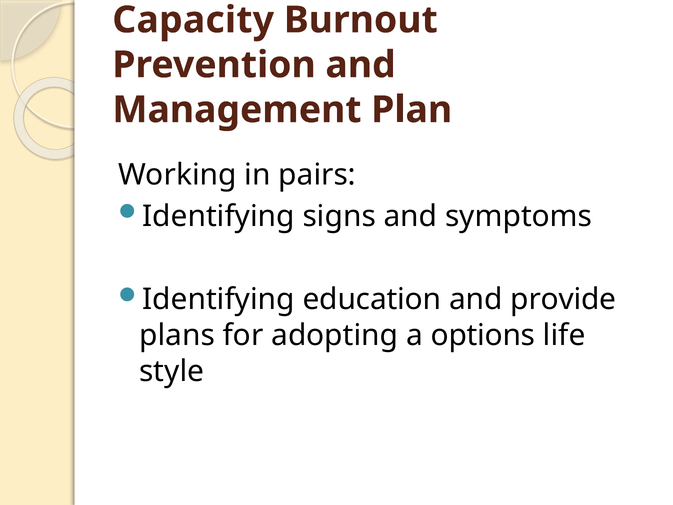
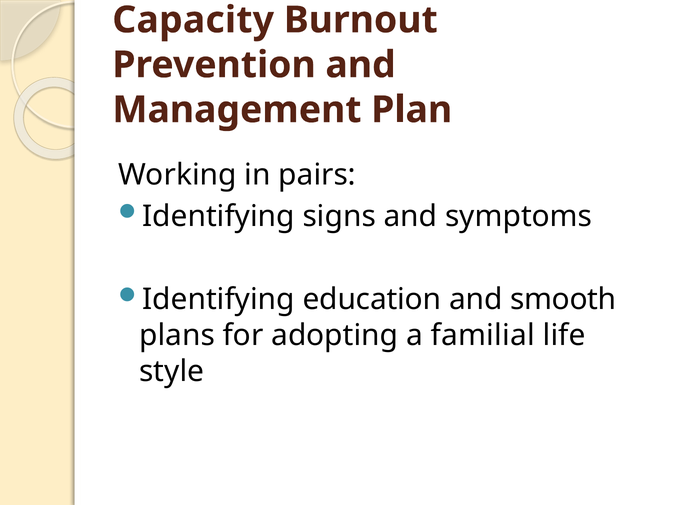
provide: provide -> smooth (563, 299)
options: options -> familial (483, 335)
